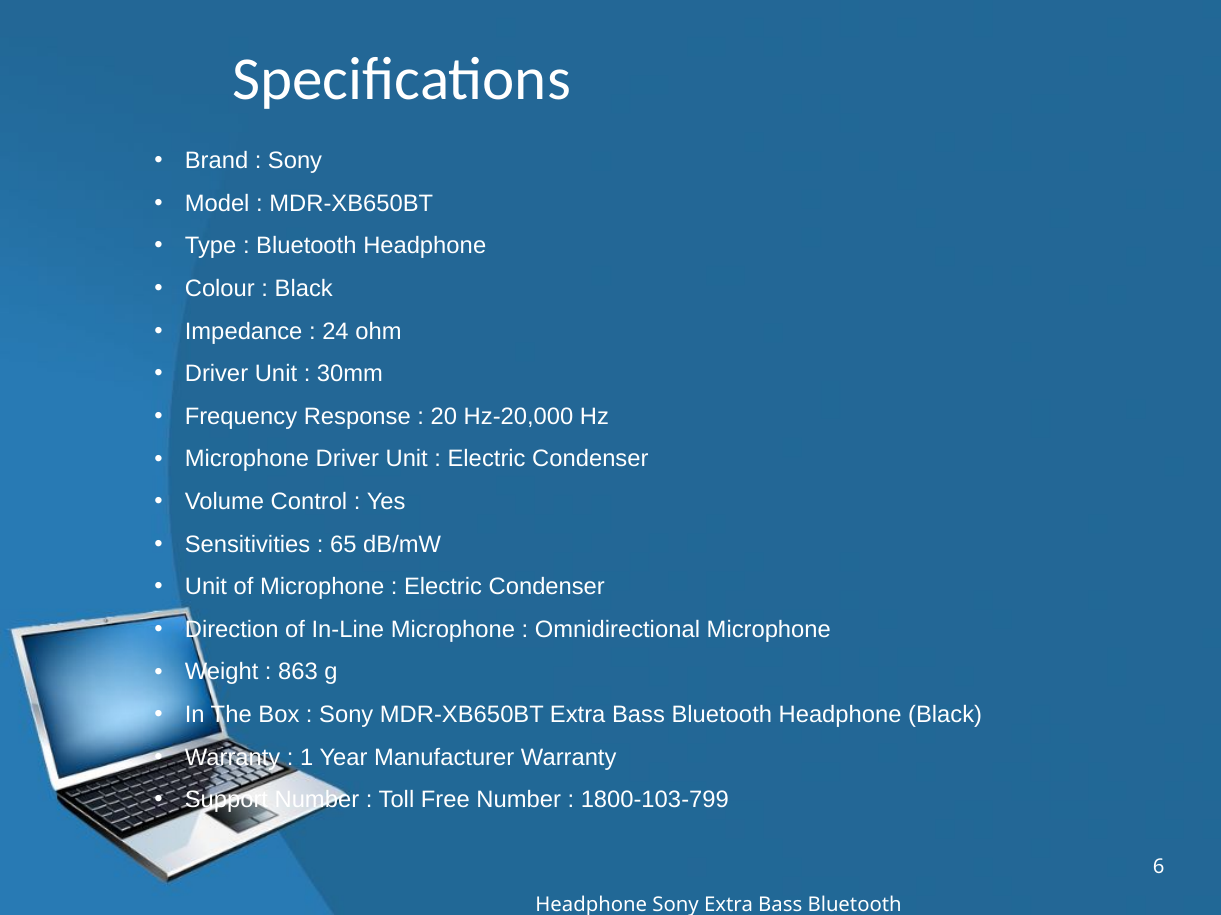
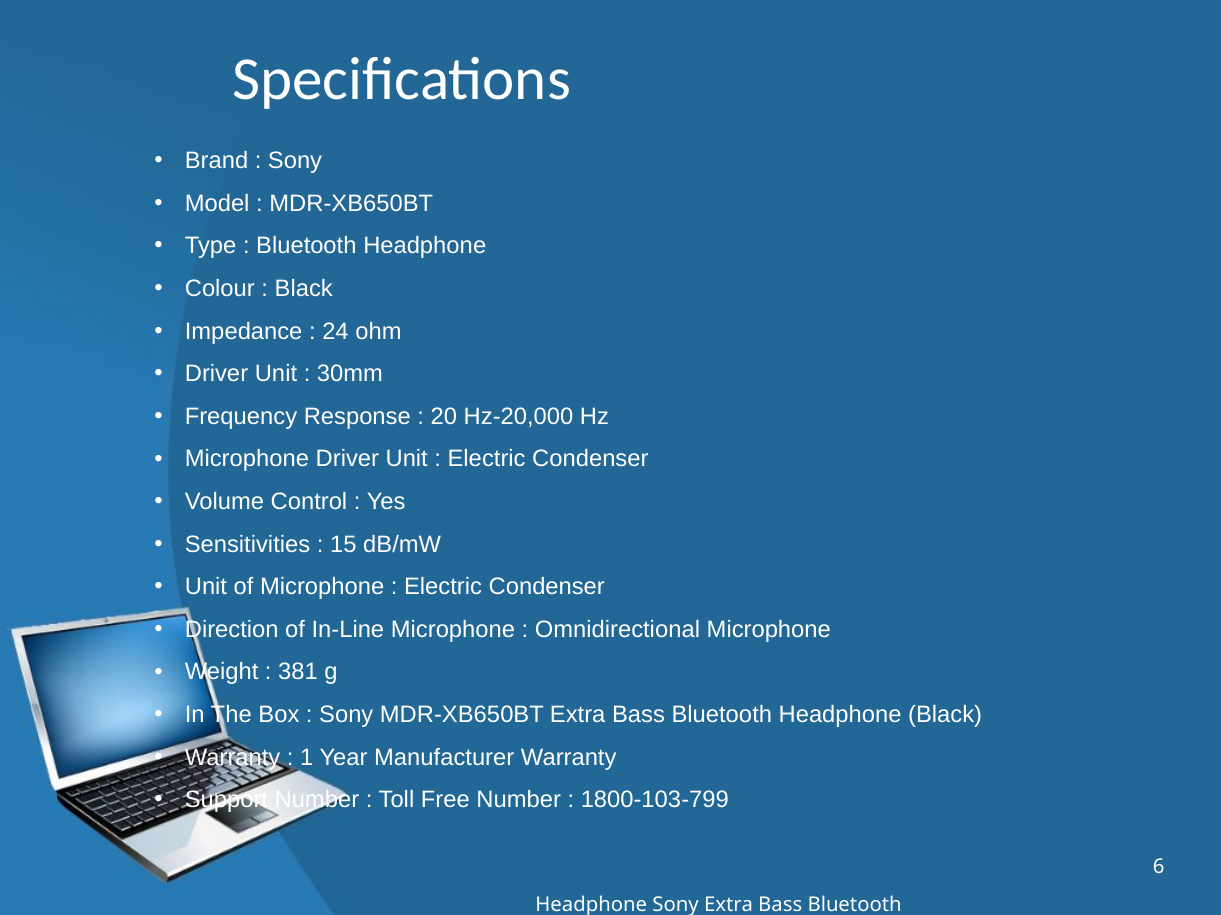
65: 65 -> 15 (343, 545)
863: 863 -> 381 (298, 673)
